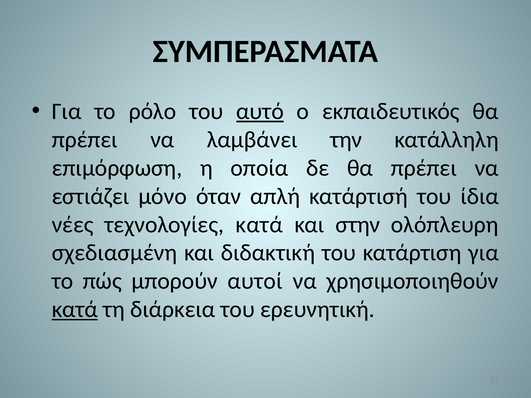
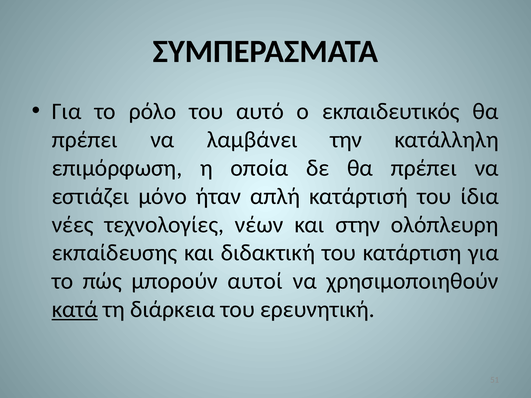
αυτό underline: present -> none (260, 111)
όταν: όταν -> ήταν (219, 196)
τεχνολογίες κατά: κατά -> νέων (259, 225)
σχεδιασμένη: σχεδιασμένη -> εκπαίδευσης (115, 253)
